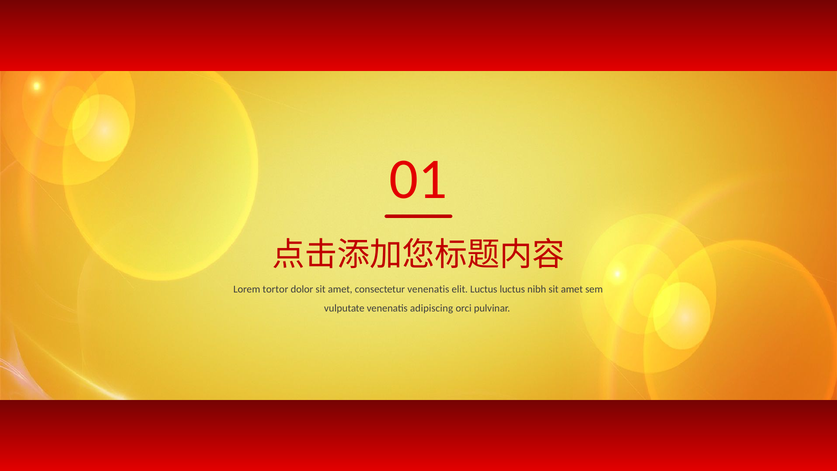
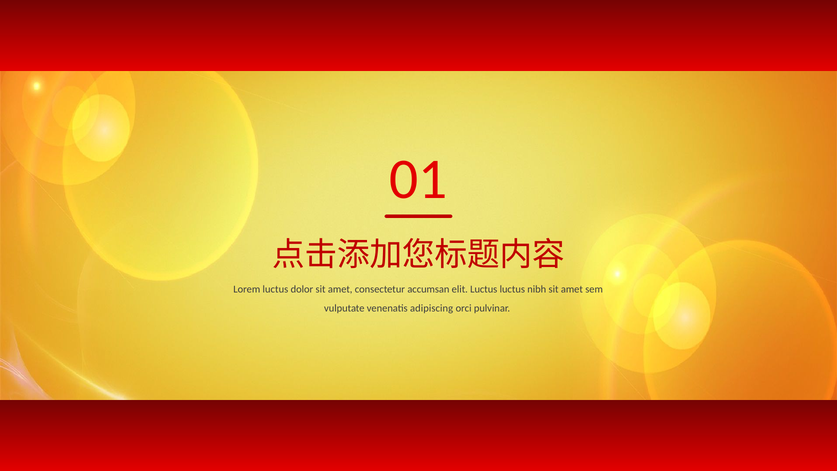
Lorem tortor: tortor -> luctus (275, 289)
consectetur venenatis: venenatis -> accumsan (428, 289)
